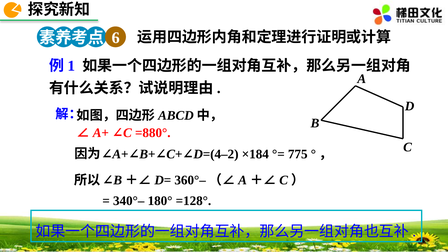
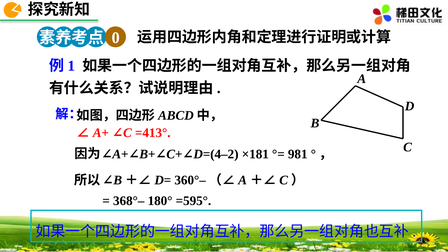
6: 6 -> 0 (116, 38)
=880°: =880° -> =413° (153, 133)
×184: ×184 -> ×181 (255, 154)
775: 775 -> 981 (298, 154)
340°–: 340°– -> 368°– (129, 201)
=128°: =128° -> =595° (193, 201)
